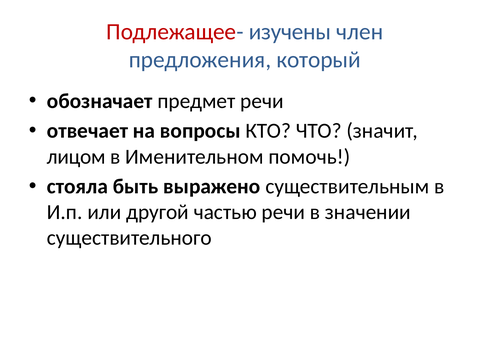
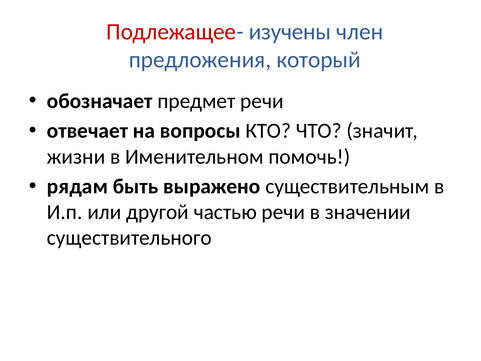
лицом: лицом -> жизни (76, 157)
стояла: стояла -> рядам (77, 186)
